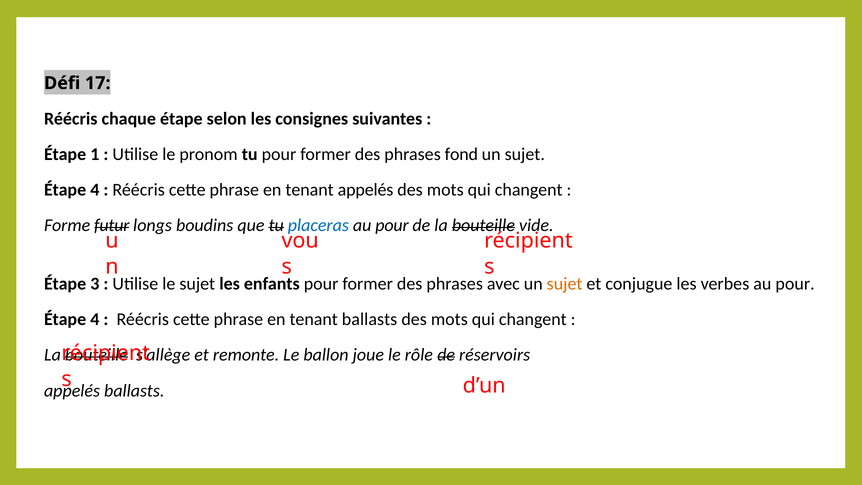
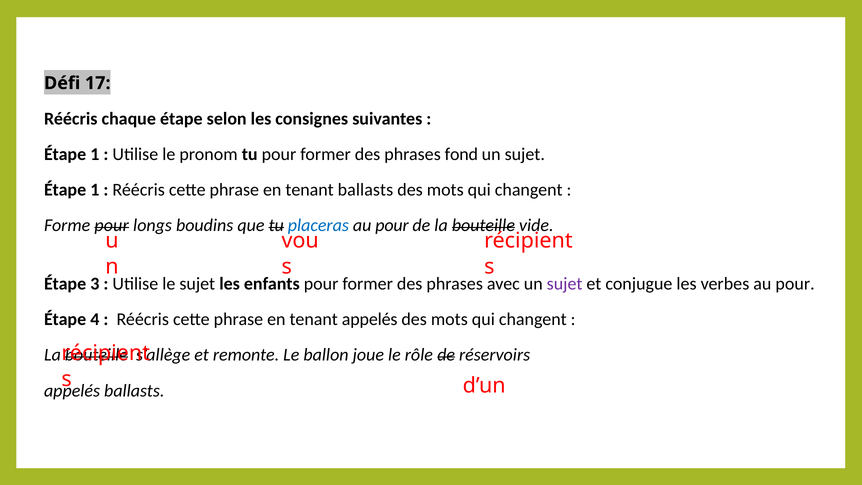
4: 4 -> 1 (95, 190)
tenant appelés: appelés -> ballasts (365, 190)
Forme futur: futur -> pour (112, 225)
sujet colour: orange -> purple (565, 284)
tenant ballasts: ballasts -> appelés (370, 319)
